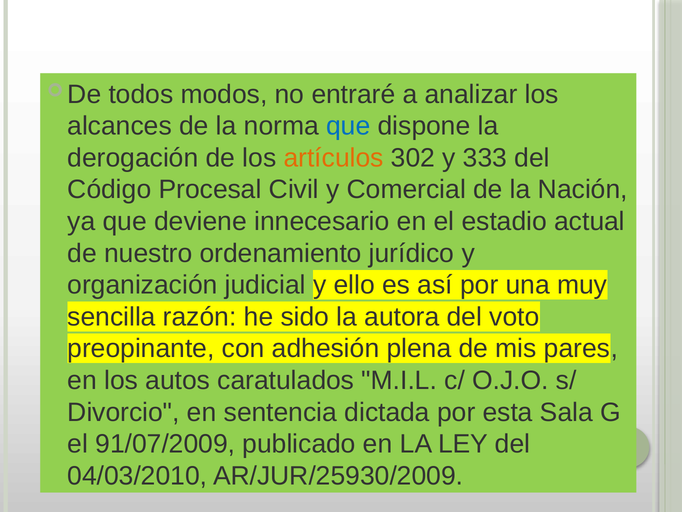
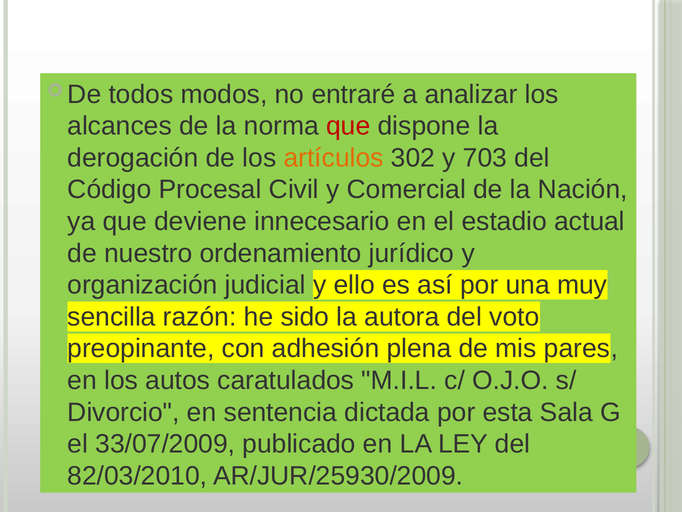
que colour: blue -> red (348, 126)
333: 333 -> 703 (485, 158)
91/07/2009: 91/07/2009 -> 33/07/2009 (165, 444)
04/03/2010: 04/03/2010 -> 82/03/2010 (137, 475)
